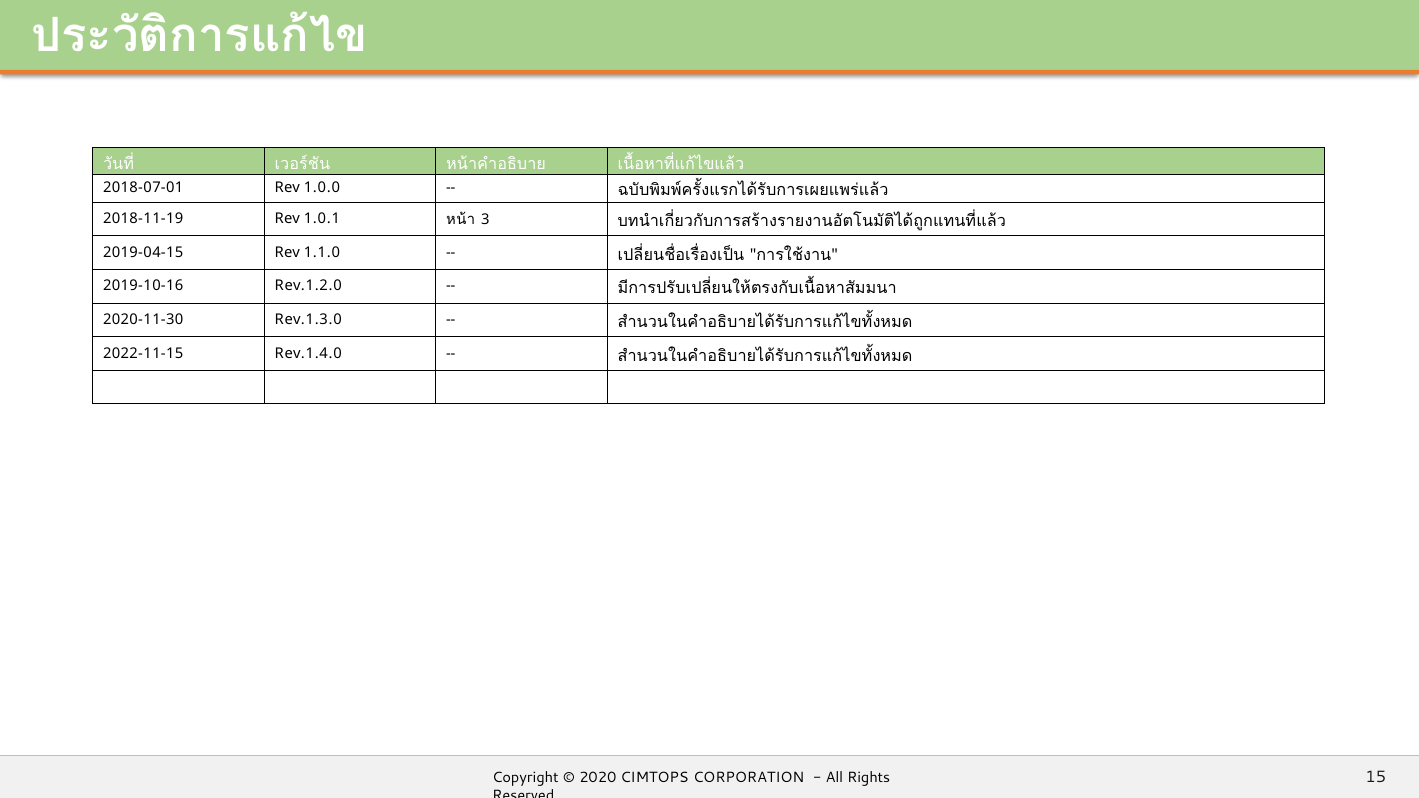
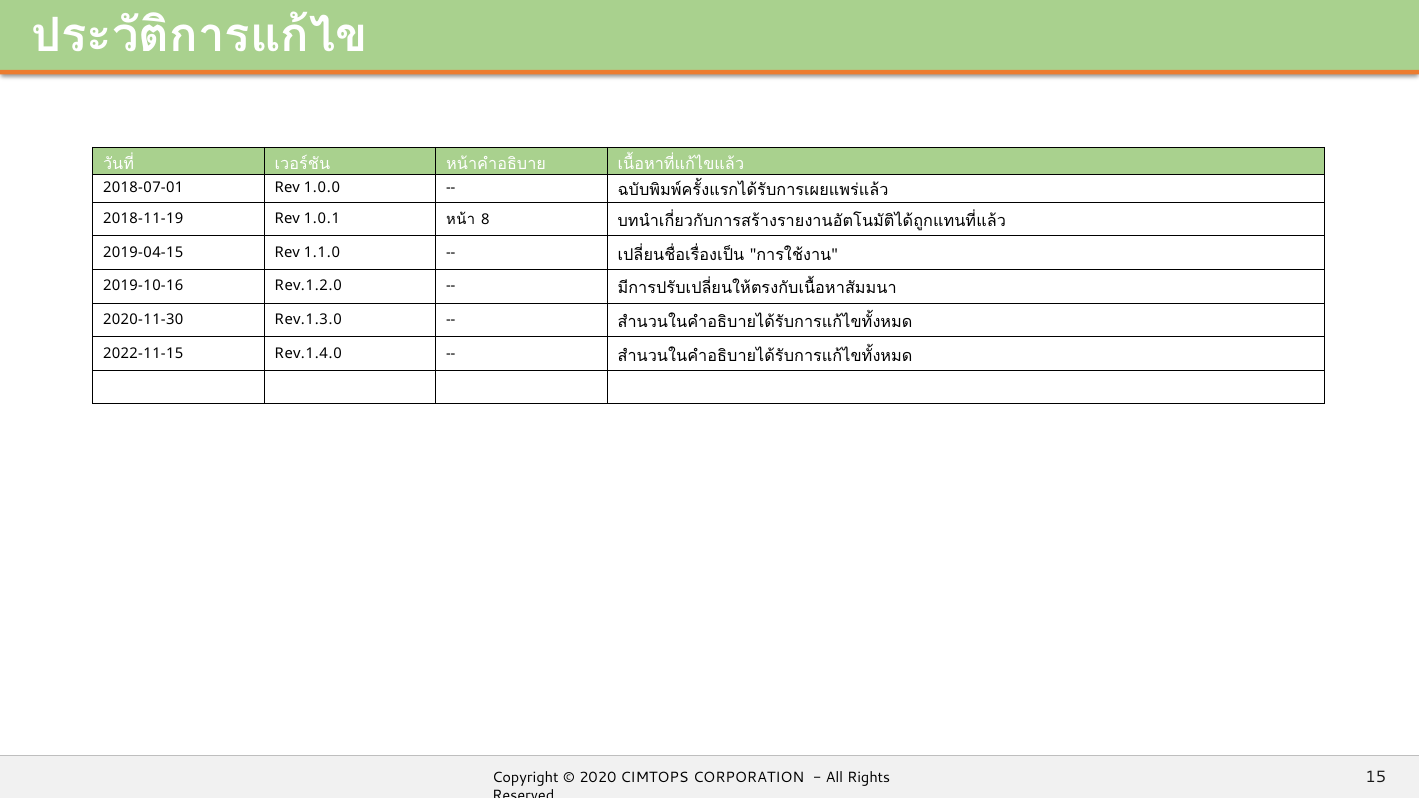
3: 3 -> 8 (485, 220)
